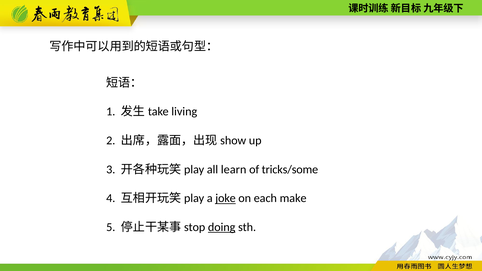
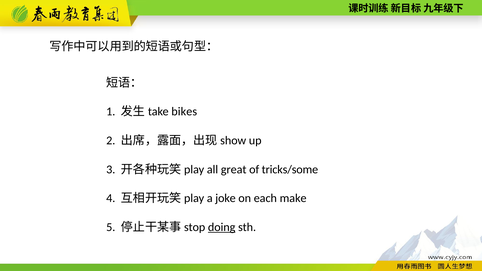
living: living -> bikes (184, 112)
learn: learn -> great (234, 170)
joke underline: present -> none (226, 198)
